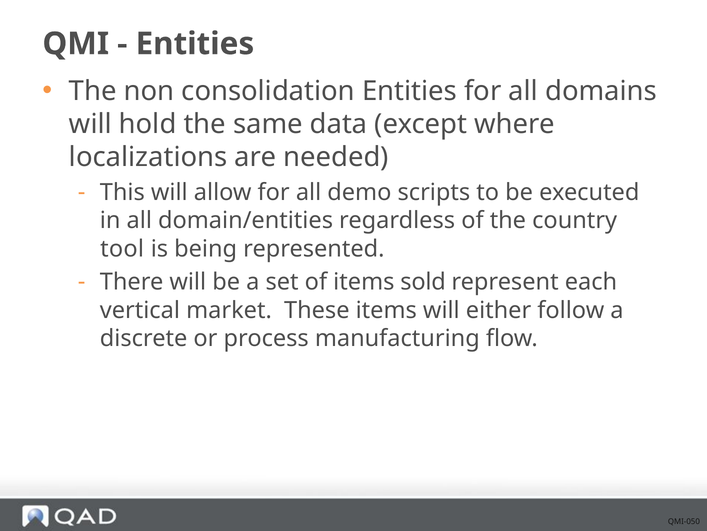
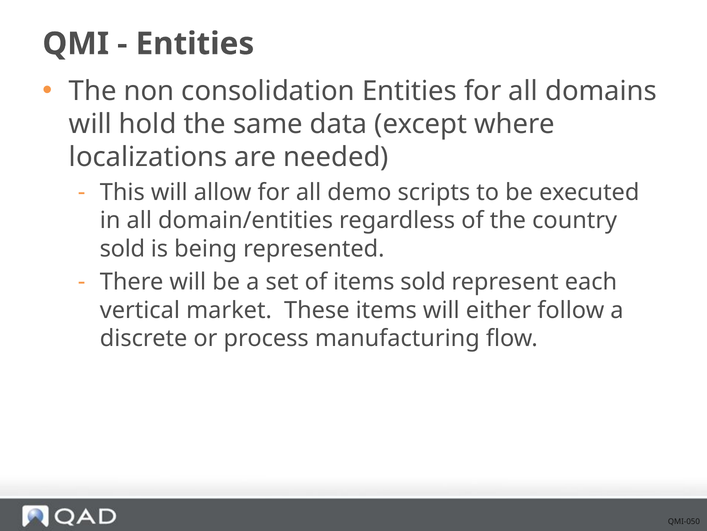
tool: tool -> sold (122, 249)
